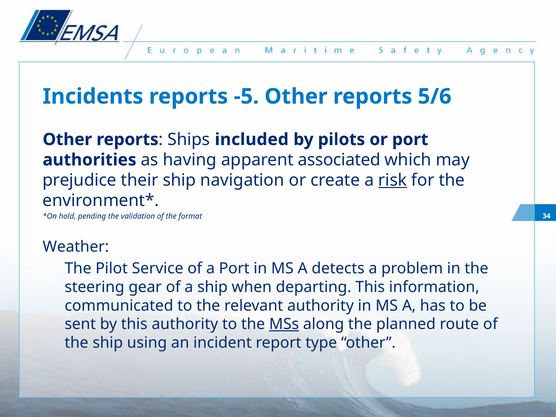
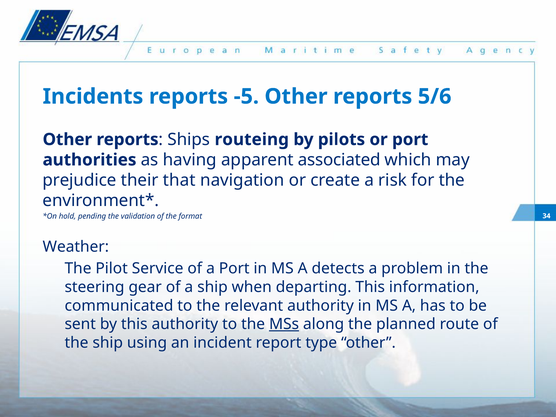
included: included -> routeing (252, 139)
their ship: ship -> that (179, 180)
risk underline: present -> none (393, 180)
